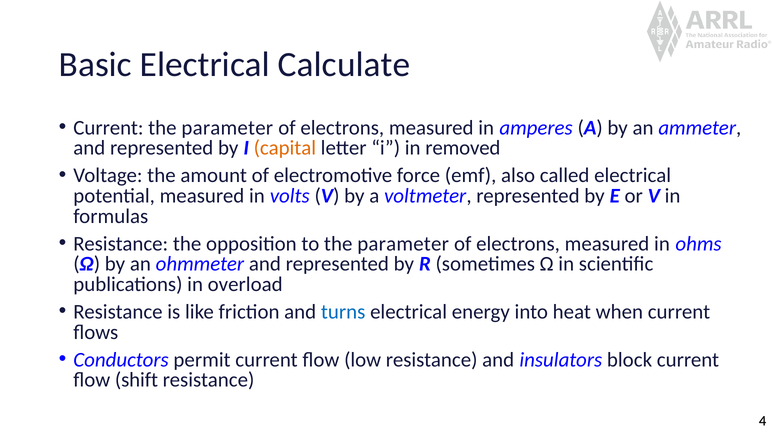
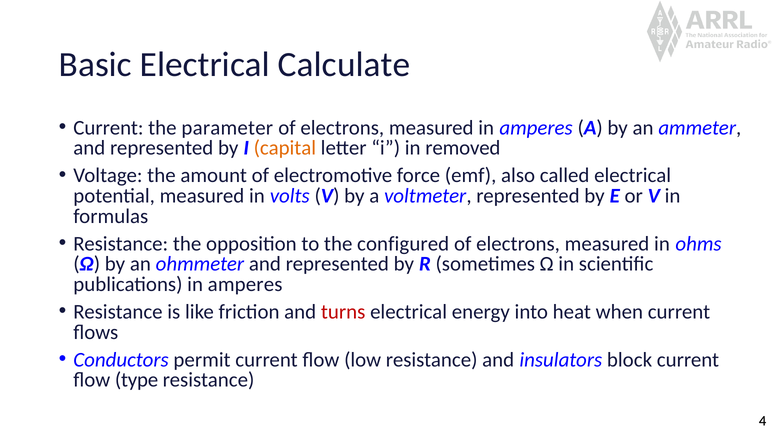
to the parameter: parameter -> configured (403, 244)
publications in overload: overload -> amperes (245, 284)
turns colour: blue -> red (343, 312)
shift: shift -> type (137, 380)
